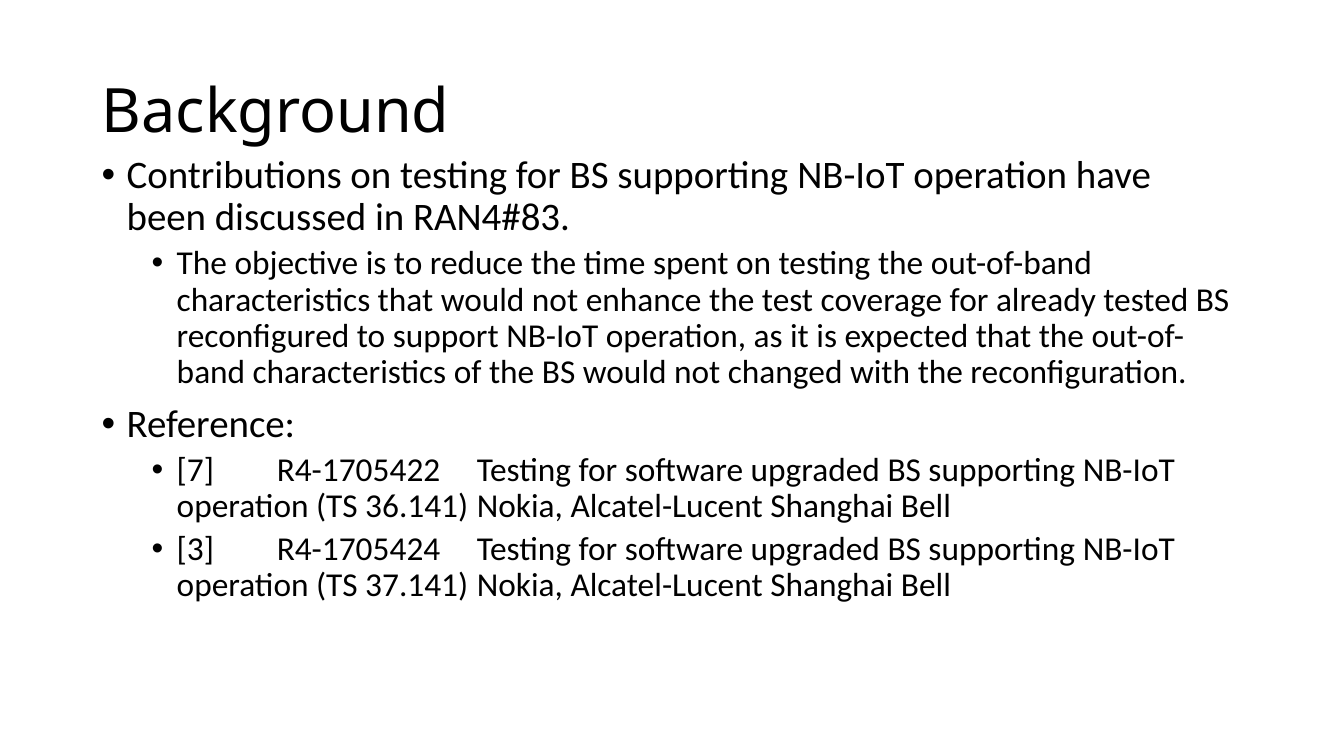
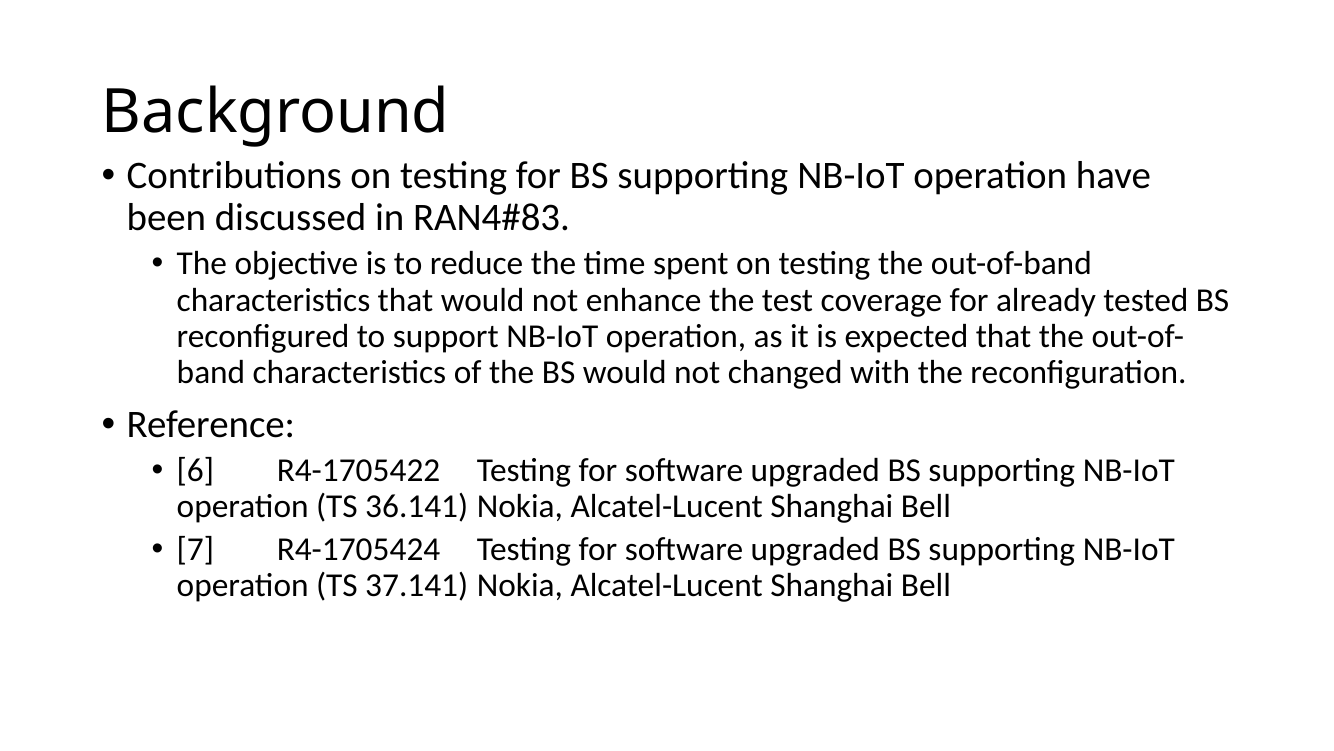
7: 7 -> 6 (195, 471)
3: 3 -> 7 (195, 549)
